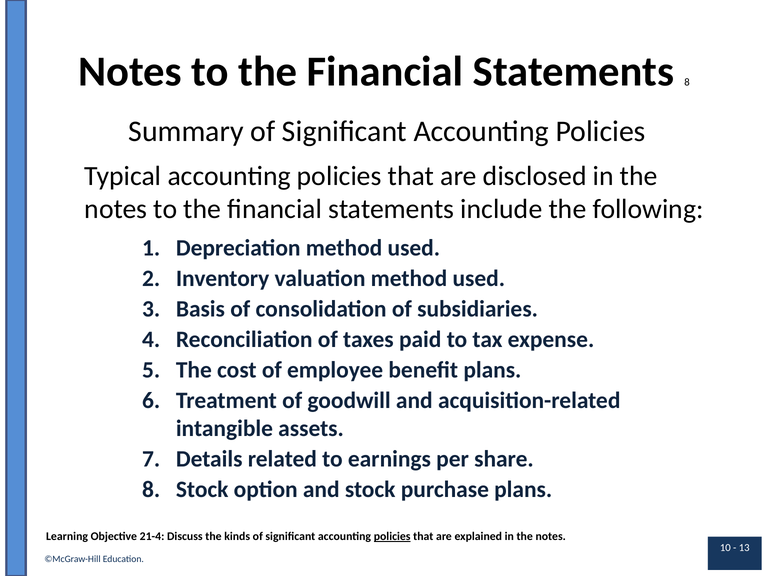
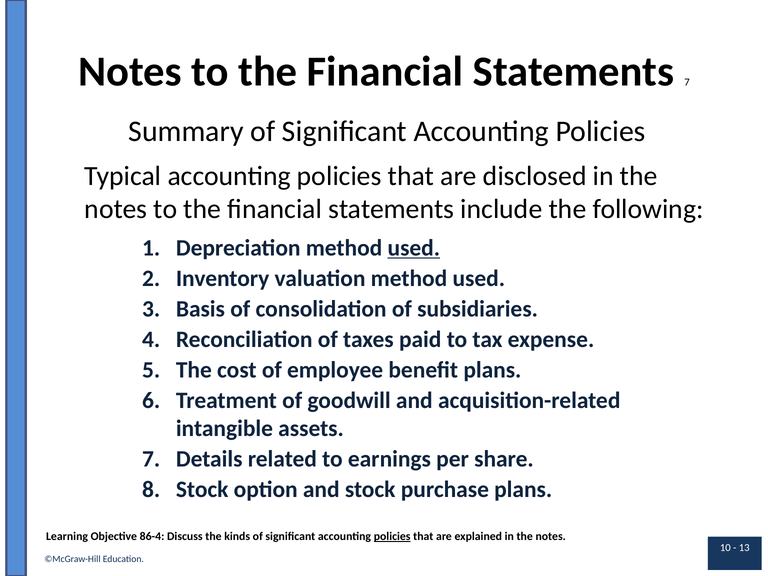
Statements 8: 8 -> 7 (687, 82)
used underline: none -> present (414, 248)
21-4: 21-4 -> 86-4 (152, 537)
